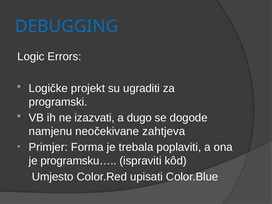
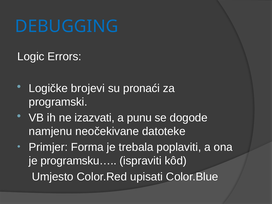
projekt: projekt -> brojevi (88, 88)
ugraditi: ugraditi -> pronaći (142, 88)
dugo: dugo -> punu (139, 118)
zahtjeva: zahtjeva -> datoteke (164, 131)
